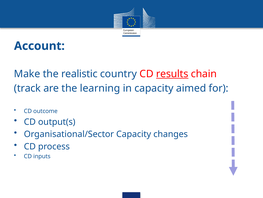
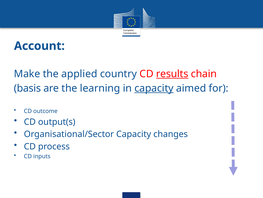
realistic: realistic -> applied (79, 74)
track: track -> basis (27, 88)
capacity underline: none -> present (154, 88)
